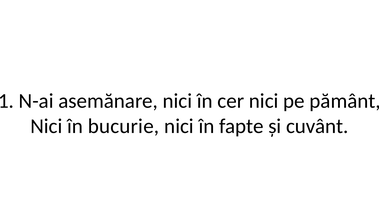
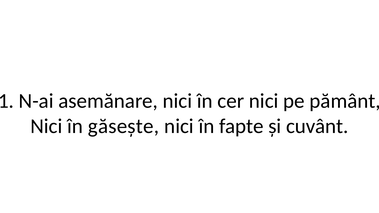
bucurie: bucurie -> găsește (123, 126)
